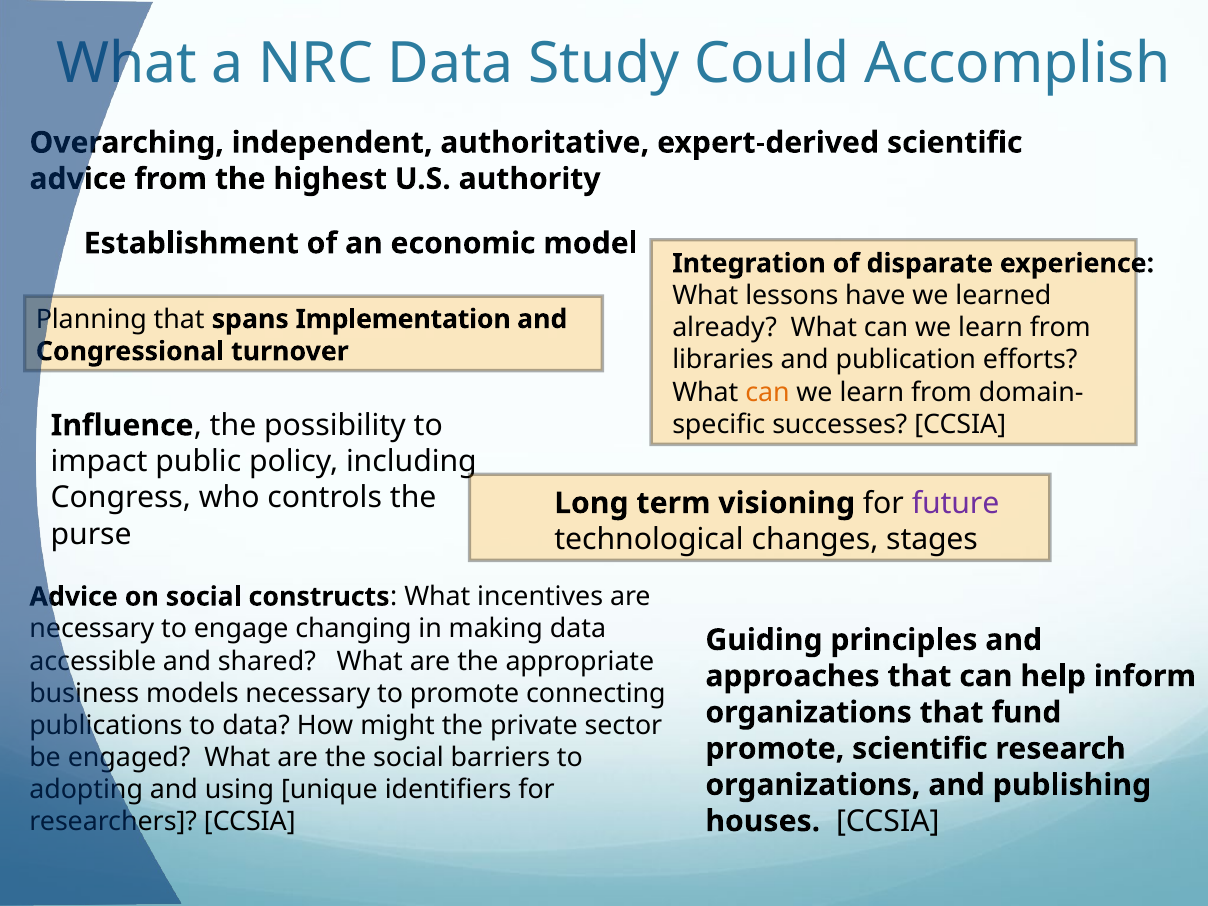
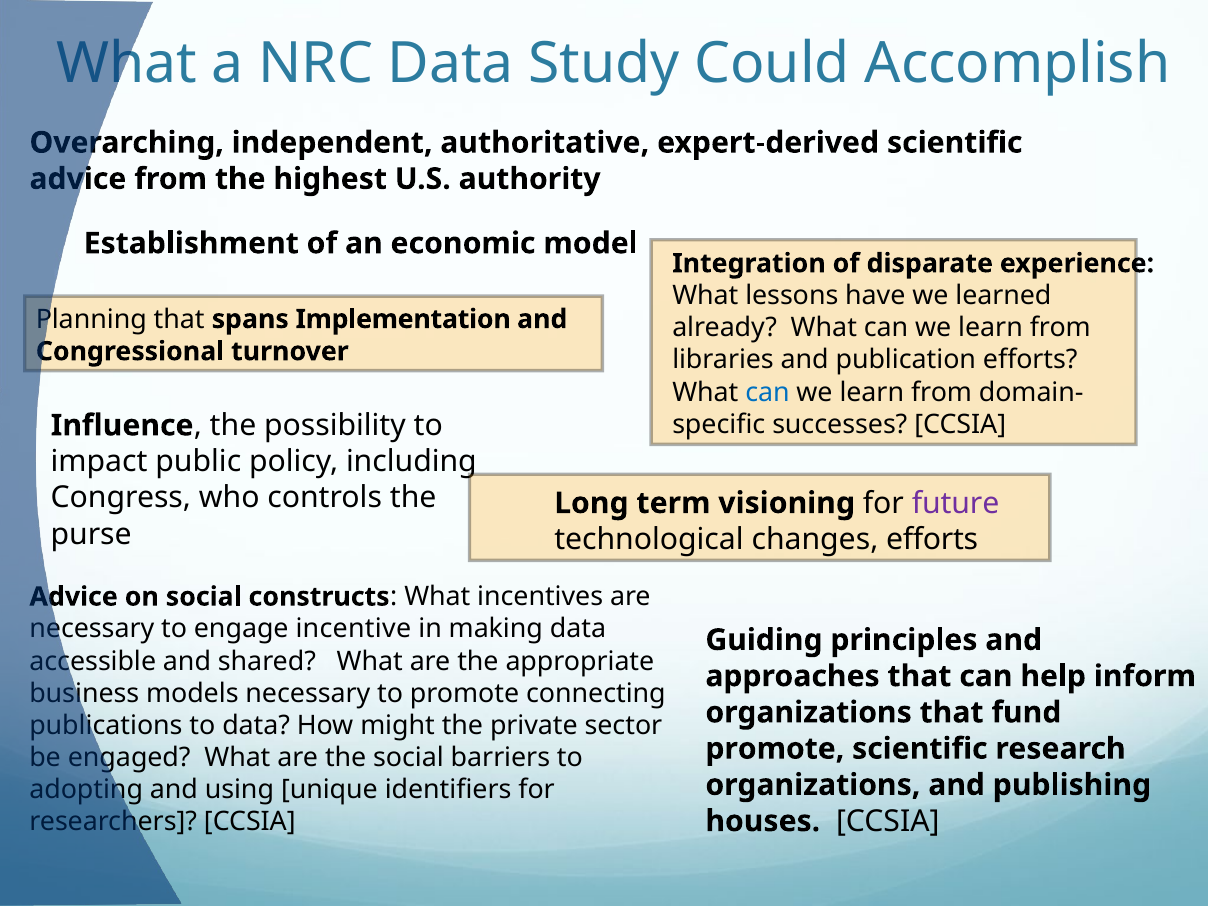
can colour: orange -> blue (767, 392)
changes stages: stages -> efforts (932, 539)
changing: changing -> incentive (353, 629)
